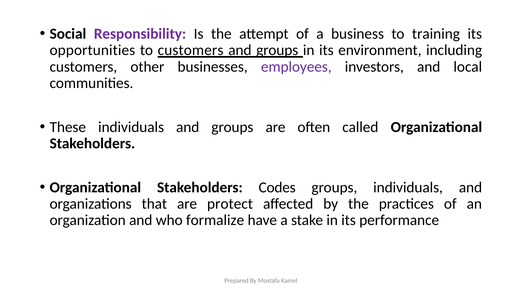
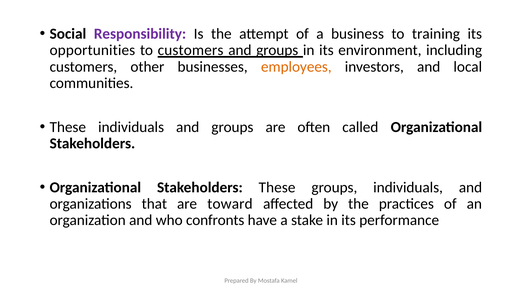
employees colour: purple -> orange (296, 67)
Stakeholders Codes: Codes -> These (277, 187)
protect: protect -> toward (230, 204)
formalize: formalize -> confronts (215, 220)
